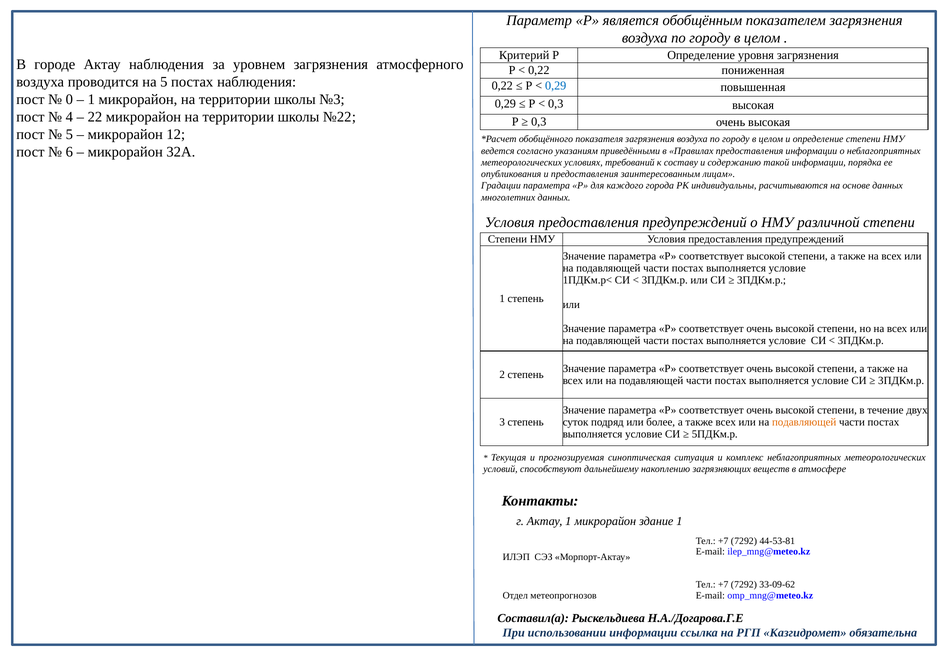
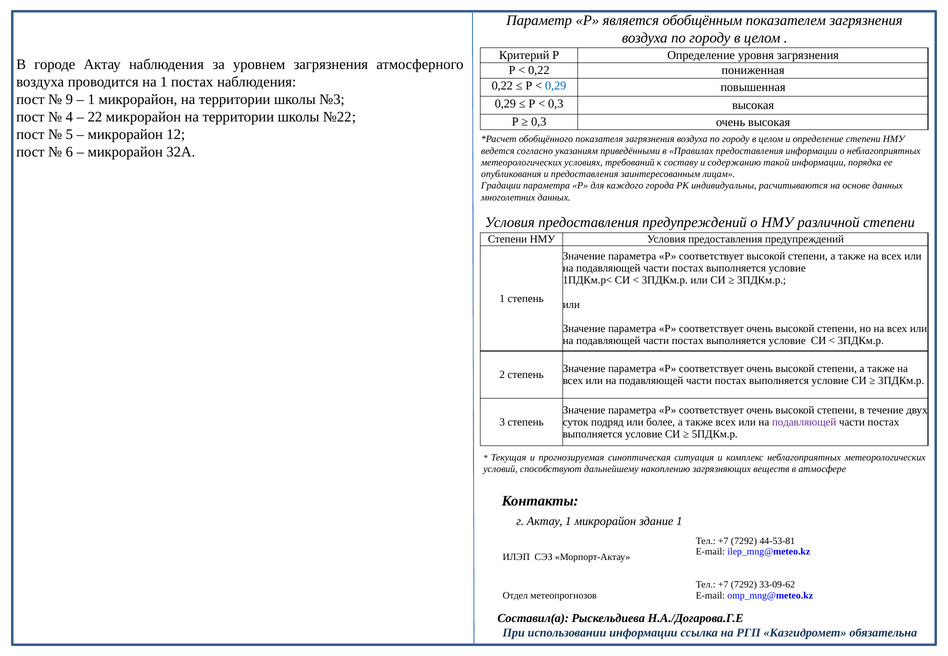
на 5: 5 -> 1 (164, 82)
0: 0 -> 9 (69, 100)
подавляющей colour: orange -> purple (804, 422)
